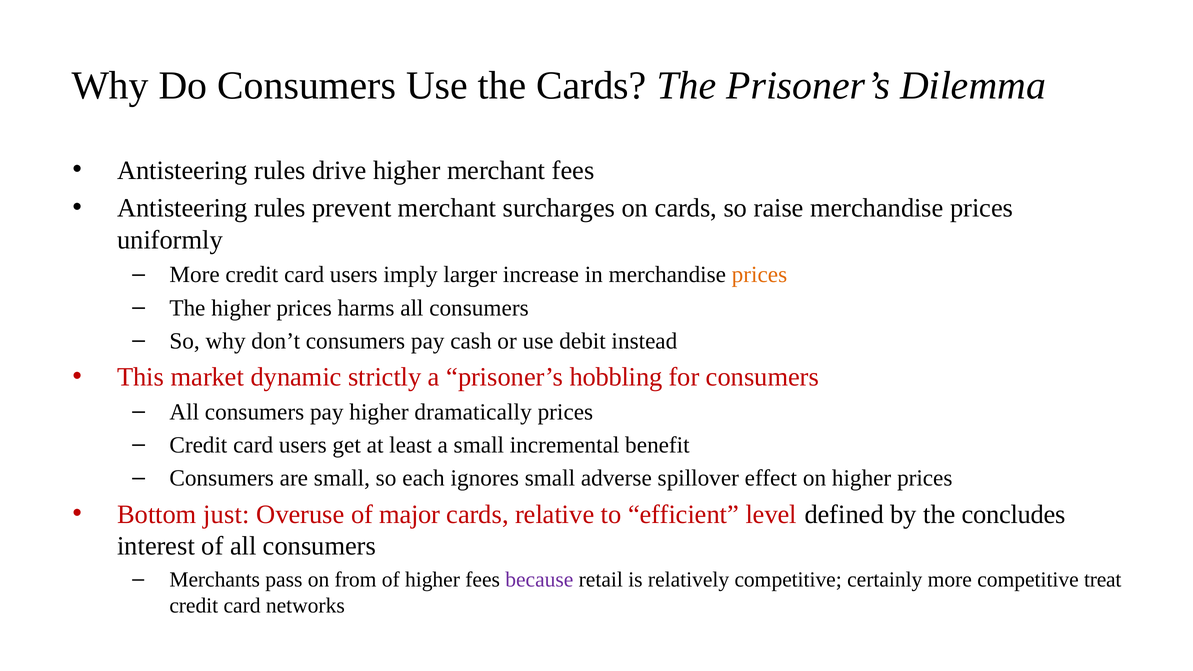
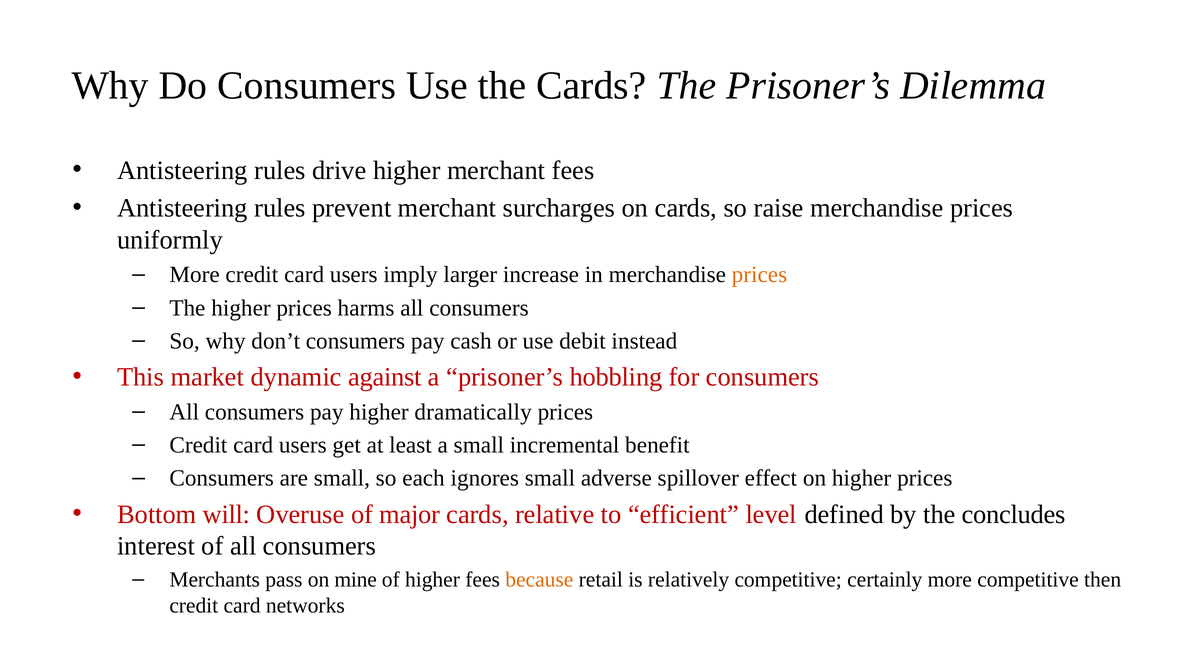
strictly: strictly -> against (385, 377)
just: just -> will (227, 514)
from: from -> mine (356, 580)
because colour: purple -> orange (539, 580)
treat: treat -> then (1103, 580)
